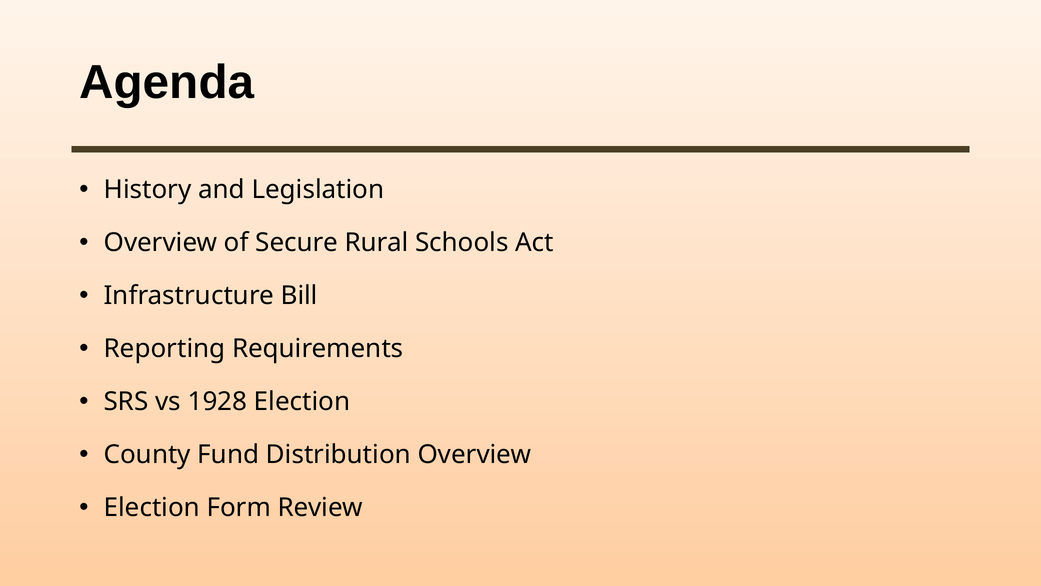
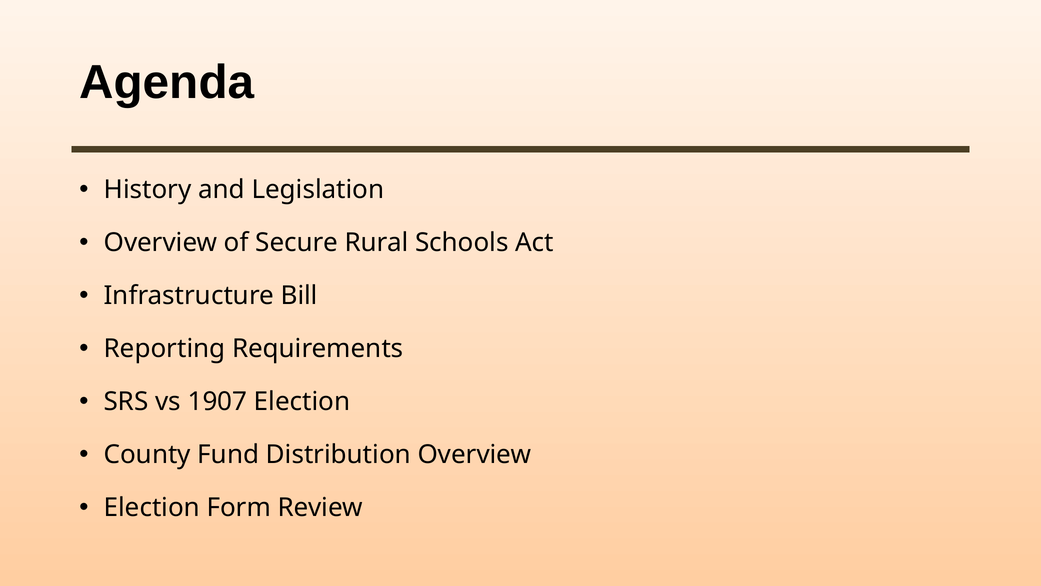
1928: 1928 -> 1907 (217, 402)
